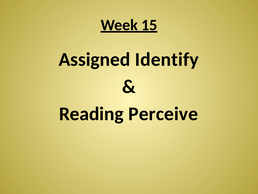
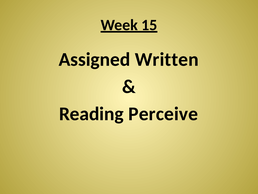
Identify: Identify -> Written (167, 59)
